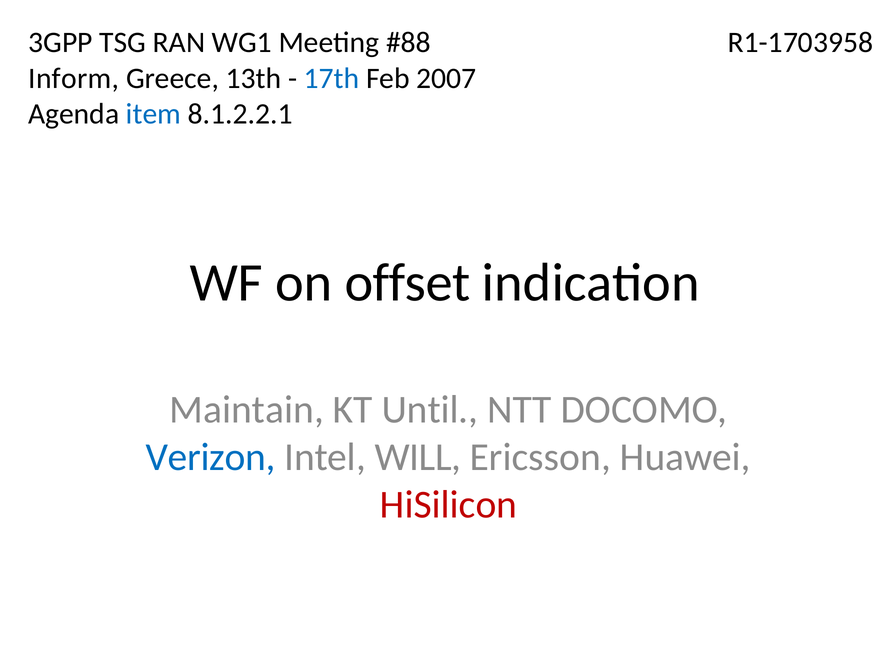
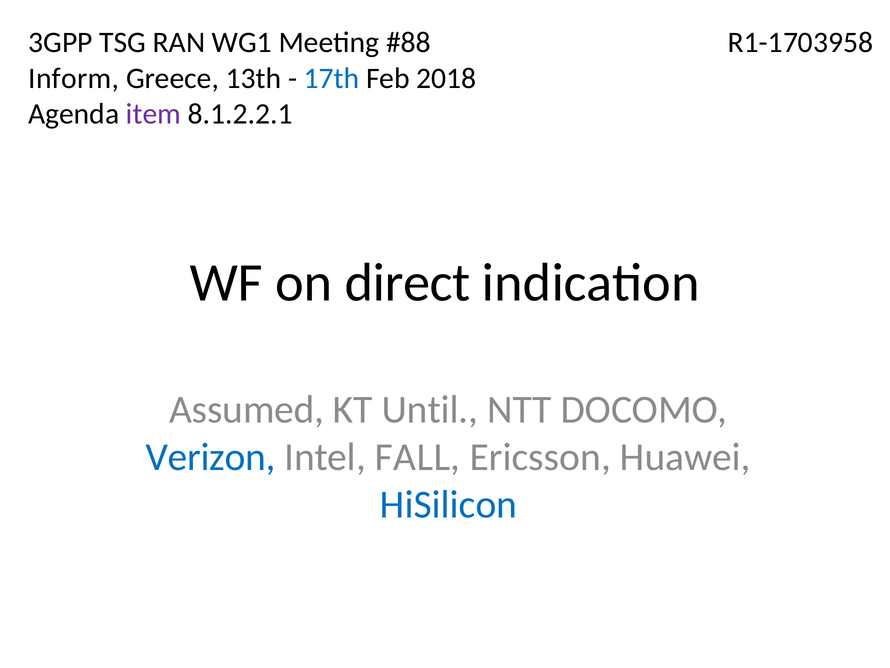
2007: 2007 -> 2018 (446, 78)
item colour: blue -> purple (153, 114)
offset: offset -> direct (407, 283)
Maintain: Maintain -> Assumed (247, 409)
WILL: WILL -> FALL (418, 457)
HiSilicon colour: red -> blue (449, 504)
